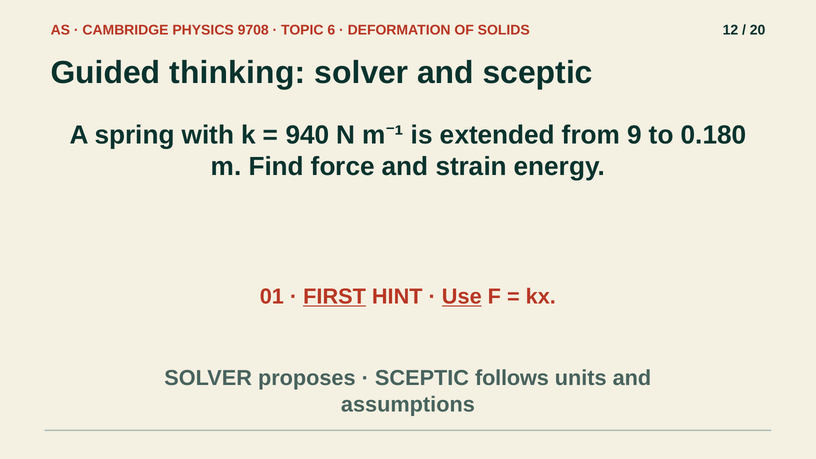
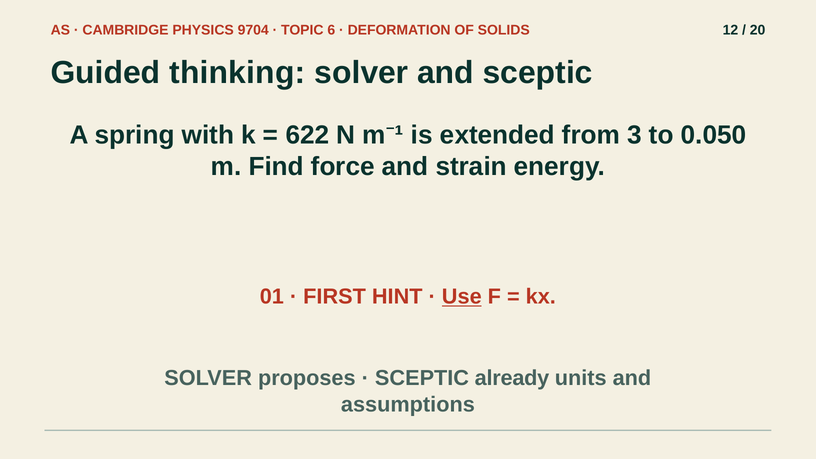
9708: 9708 -> 9704 (253, 30)
940: 940 -> 622 (307, 135)
9: 9 -> 3 (634, 135)
0.180: 0.180 -> 0.050 (713, 135)
FIRST underline: present -> none (335, 297)
follows: follows -> already (512, 378)
